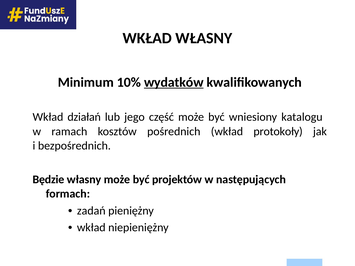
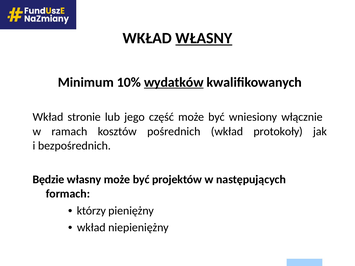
WŁASNY underline: none -> present (204, 38)
działań: działań -> stronie (84, 117)
katalogu: katalogu -> włącznie (302, 117)
zadań: zadań -> którzy (91, 211)
